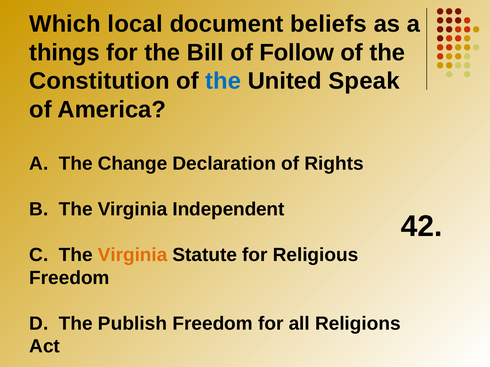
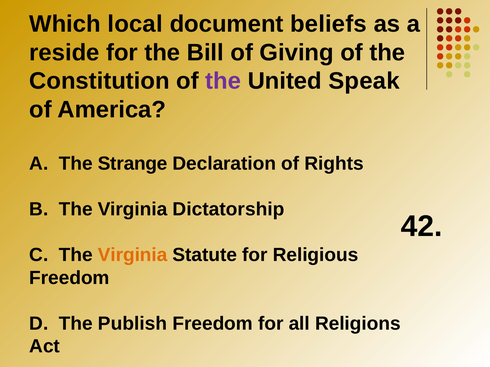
things: things -> reside (64, 53)
Follow: Follow -> Giving (297, 53)
the colour: blue -> purple (223, 81)
Change: Change -> Strange (133, 164)
Independent: Independent -> Dictatorship (228, 210)
